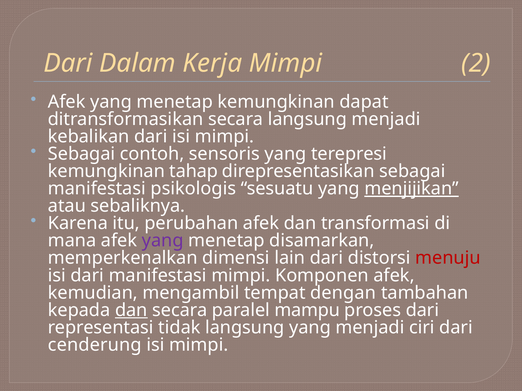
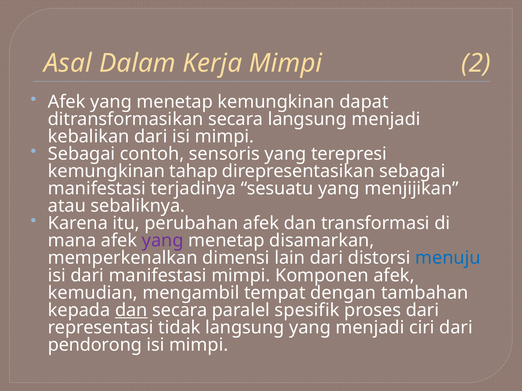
Dari: Dari -> Asal (68, 63)
psikologis: psikologis -> terjadinya (193, 189)
menjijikan underline: present -> none (412, 189)
menuju colour: red -> blue (448, 258)
mampu: mampu -> spesifik (307, 310)
cenderung: cenderung -> pendorong (95, 345)
